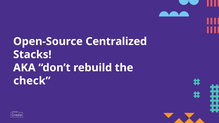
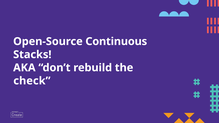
Centralized: Centralized -> Continuous (116, 41)
